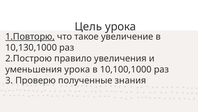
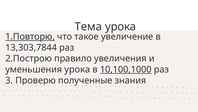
Цель: Цель -> Тема (88, 26)
10,130,1000: 10,130,1000 -> 13,303,7844 (31, 47)
10,100,1000 underline: none -> present (126, 69)
